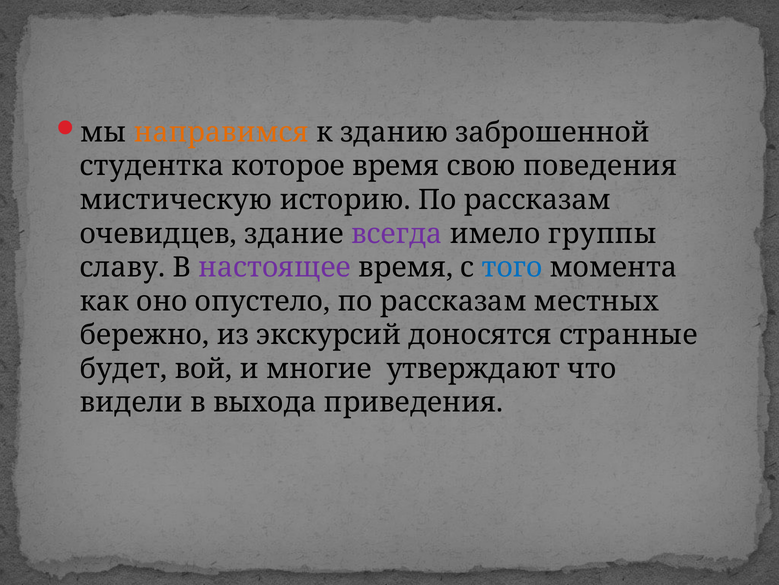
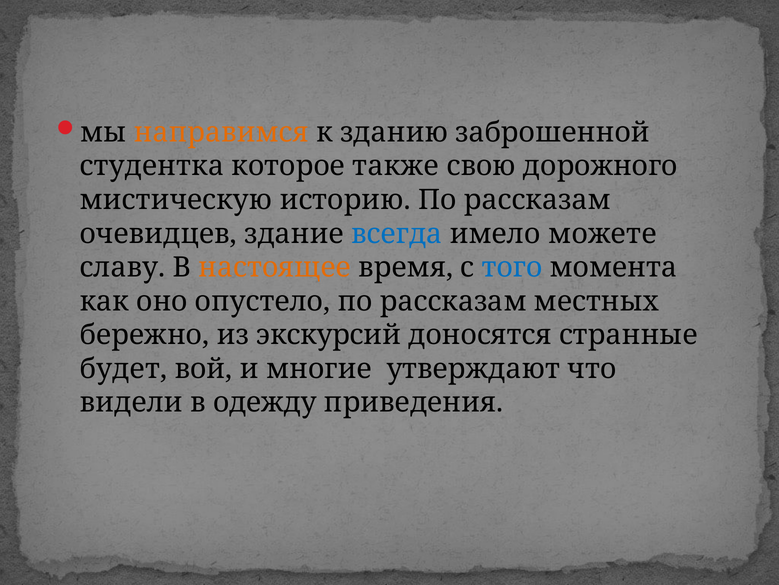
которое время: время -> также (396, 166)
поведения: поведения -> дорожного (600, 166)
всегда colour: purple -> blue (397, 233)
группы: группы -> можете (602, 233)
настоящее colour: purple -> orange (275, 267)
выхода: выхода -> одежду (265, 402)
